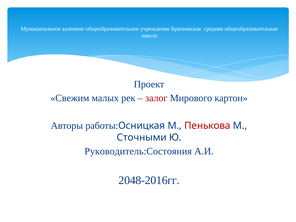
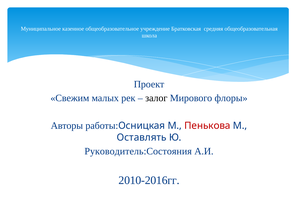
залог colour: red -> black (156, 98)
картон: картон -> флоры (231, 98)
Сточными: Сточными -> Оставлять (142, 137)
2048-2016гг: 2048-2016гг -> 2010-2016гг (149, 180)
